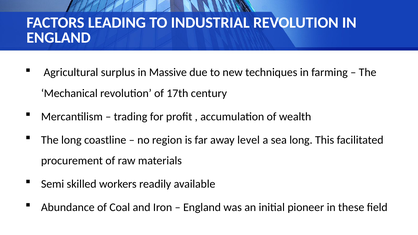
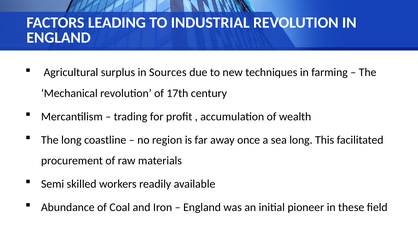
Massive: Massive -> Sources (168, 72)
level: level -> once (249, 140)
